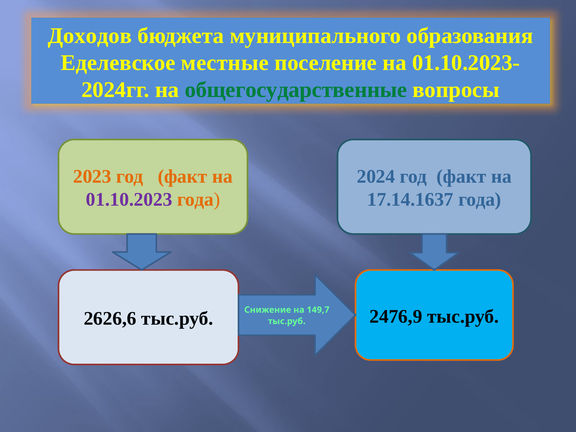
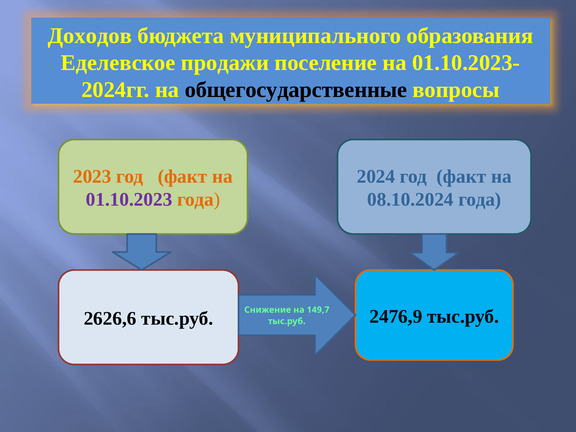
местные: местные -> продажи (225, 63)
общегосударственные colour: green -> black (296, 90)
17.14.1637: 17.14.1637 -> 08.10.2024 (410, 200)
